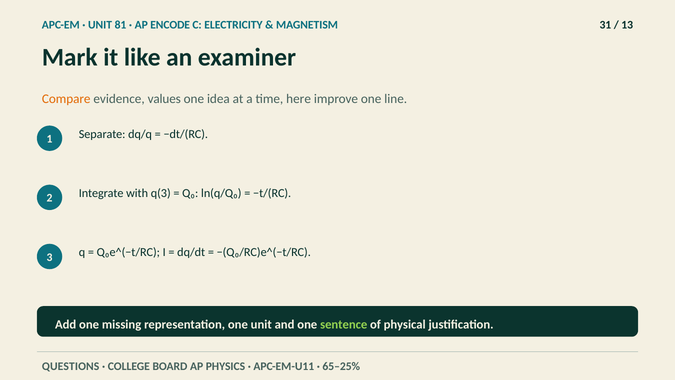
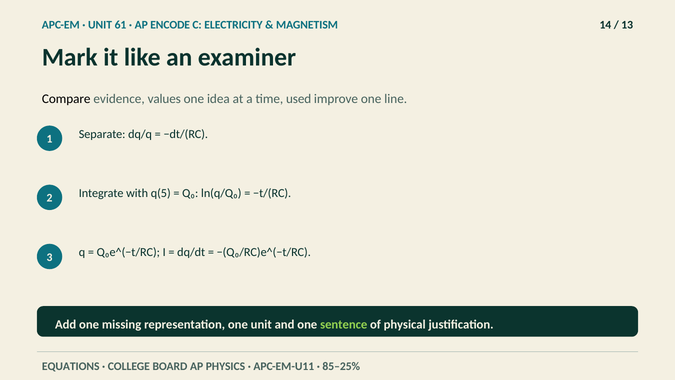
81: 81 -> 61 (121, 25)
31: 31 -> 14 (605, 25)
Compare colour: orange -> black (66, 99)
here: here -> used (299, 99)
q(3: q(3 -> q(5 (161, 193)
QUESTIONS: QUESTIONS -> EQUATIONS (71, 366)
65–25%: 65–25% -> 85–25% (341, 366)
